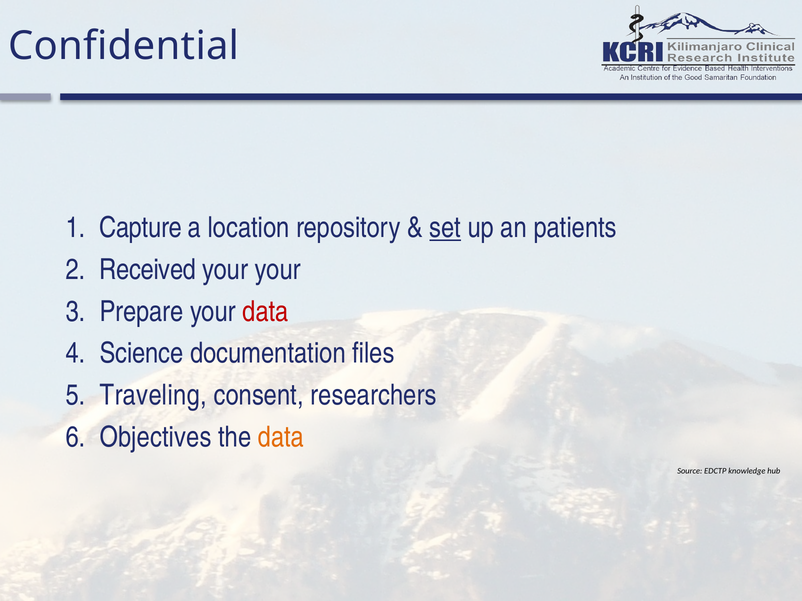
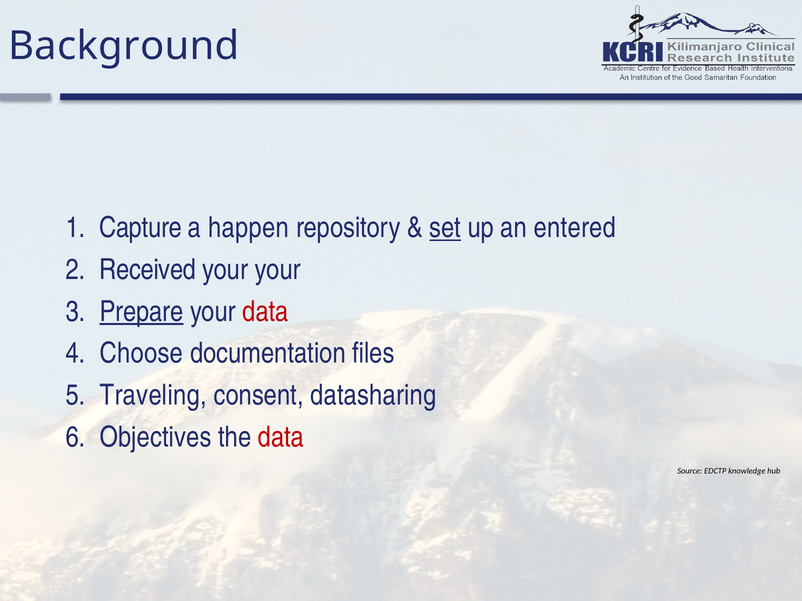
Confidential: Confidential -> Background (124, 46)
location: location -> happen (248, 228)
patients: patients -> entered (575, 228)
Prepare underline: none -> present (141, 312)
Science: Science -> Choose (141, 354)
researchers: researchers -> datasharing (373, 396)
data colour: orange -> red (281, 437)
